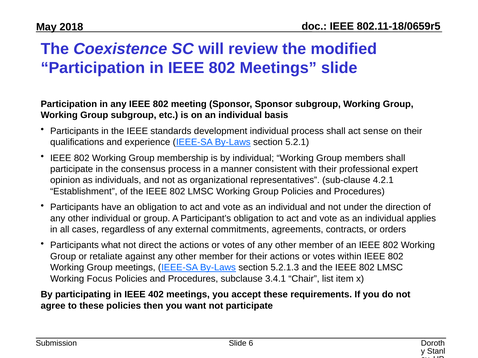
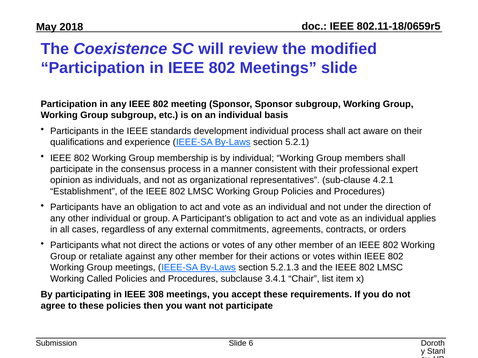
sense: sense -> aware (376, 131)
Focus: Focus -> Called (100, 279)
402: 402 -> 308 (156, 295)
